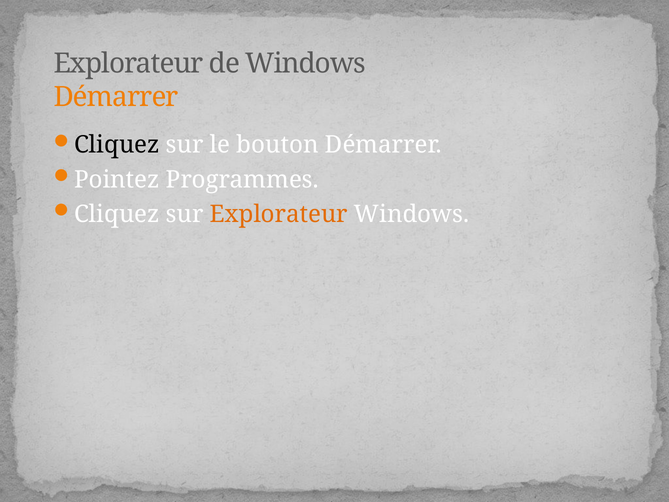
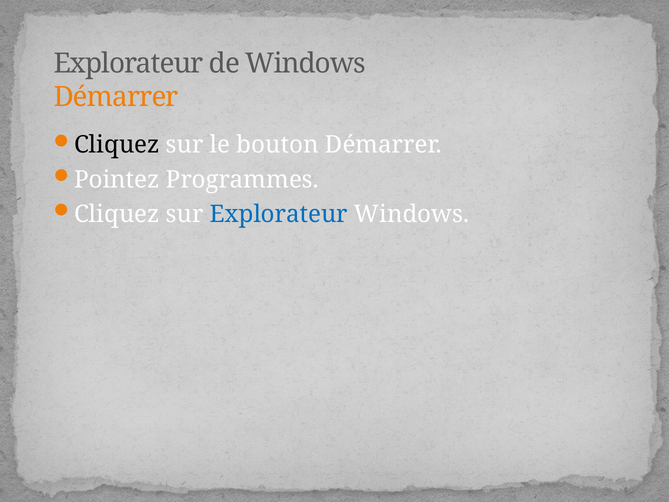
Explorateur colour: orange -> blue (279, 214)
